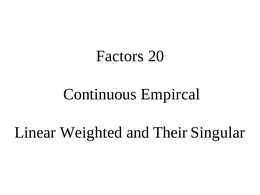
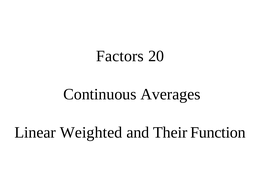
Empircal: Empircal -> Averages (170, 94)
Singular: Singular -> Function (218, 132)
